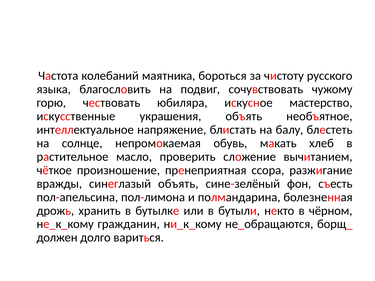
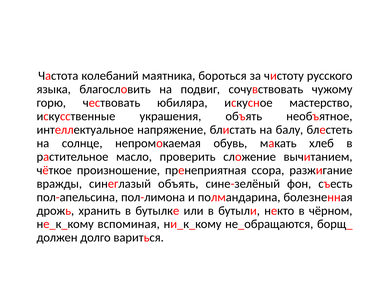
гражданин: гражданин -> вспоминая (129, 224)
